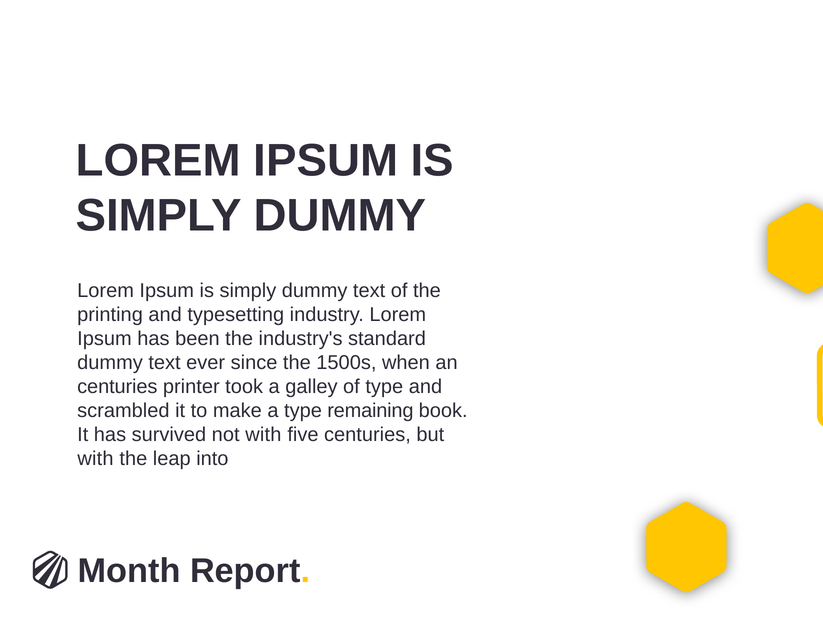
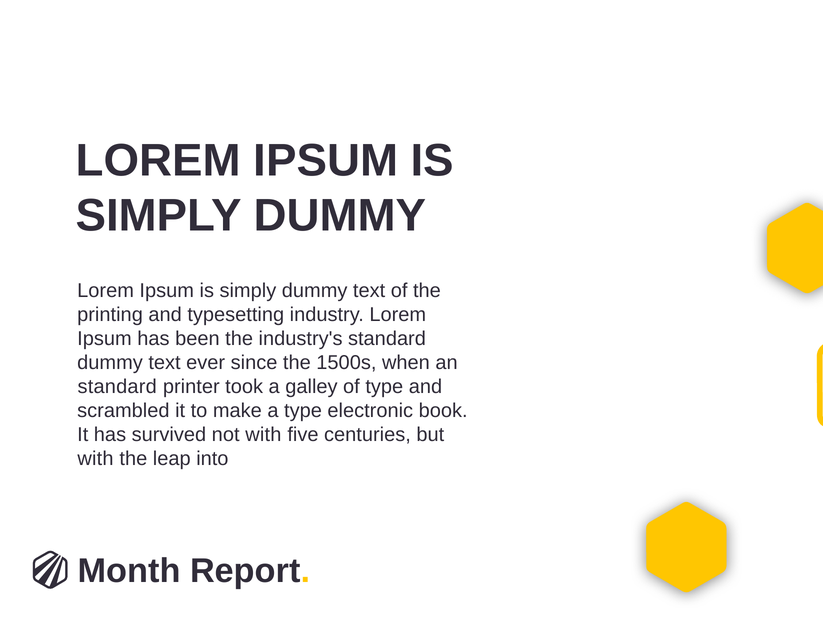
centuries: centuries -> standard (117, 387)
remaining: remaining -> electronic (370, 411)
